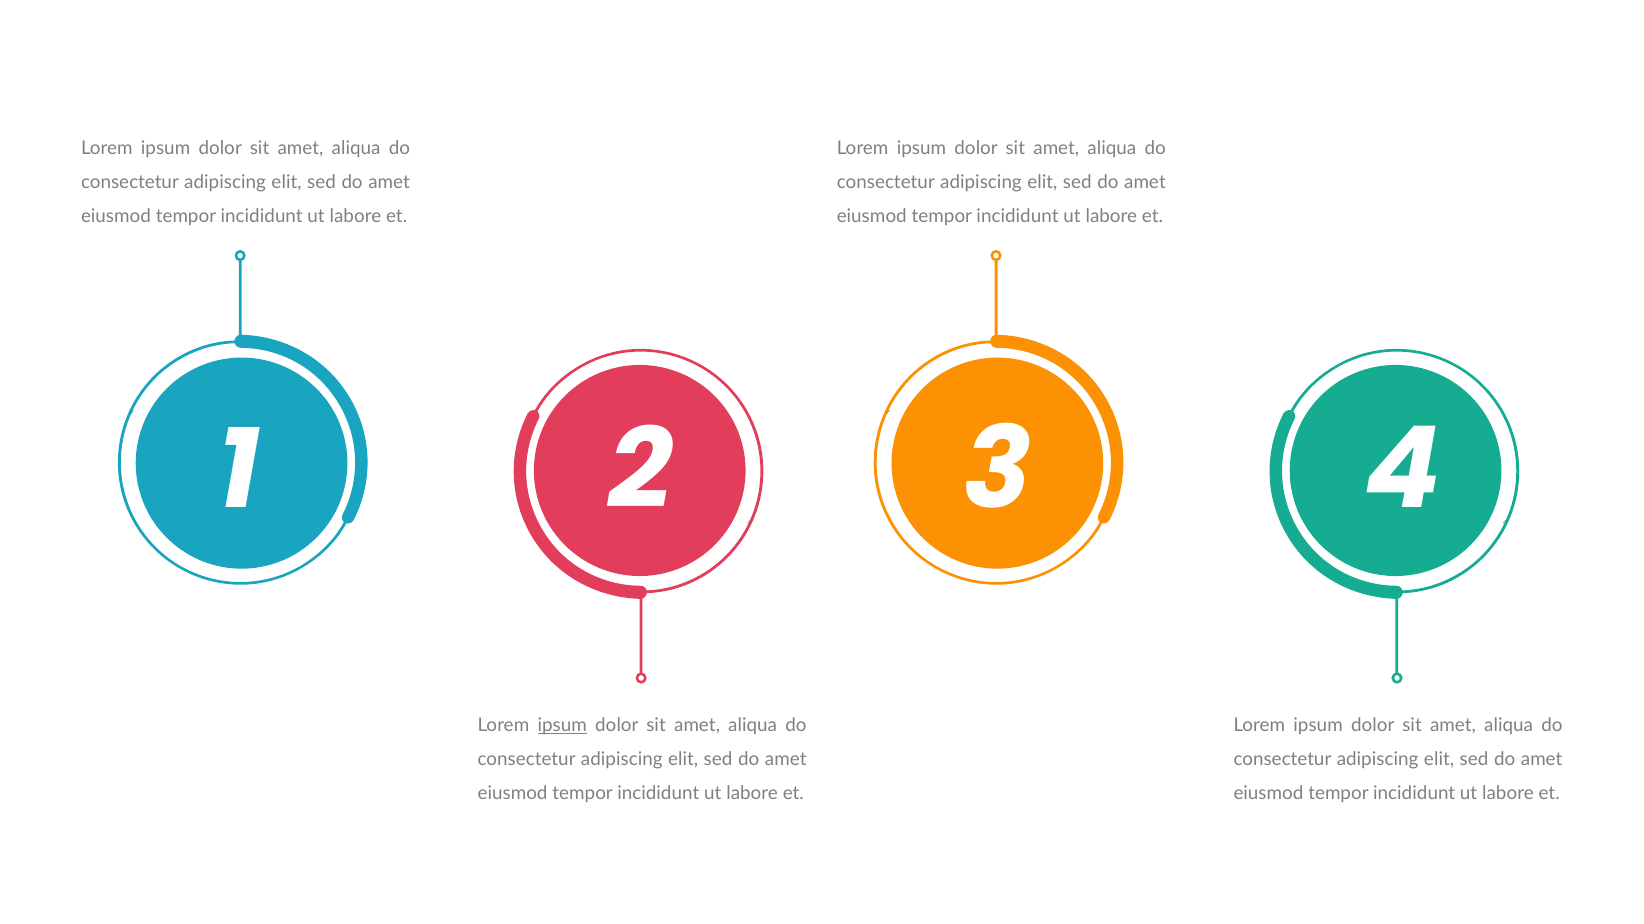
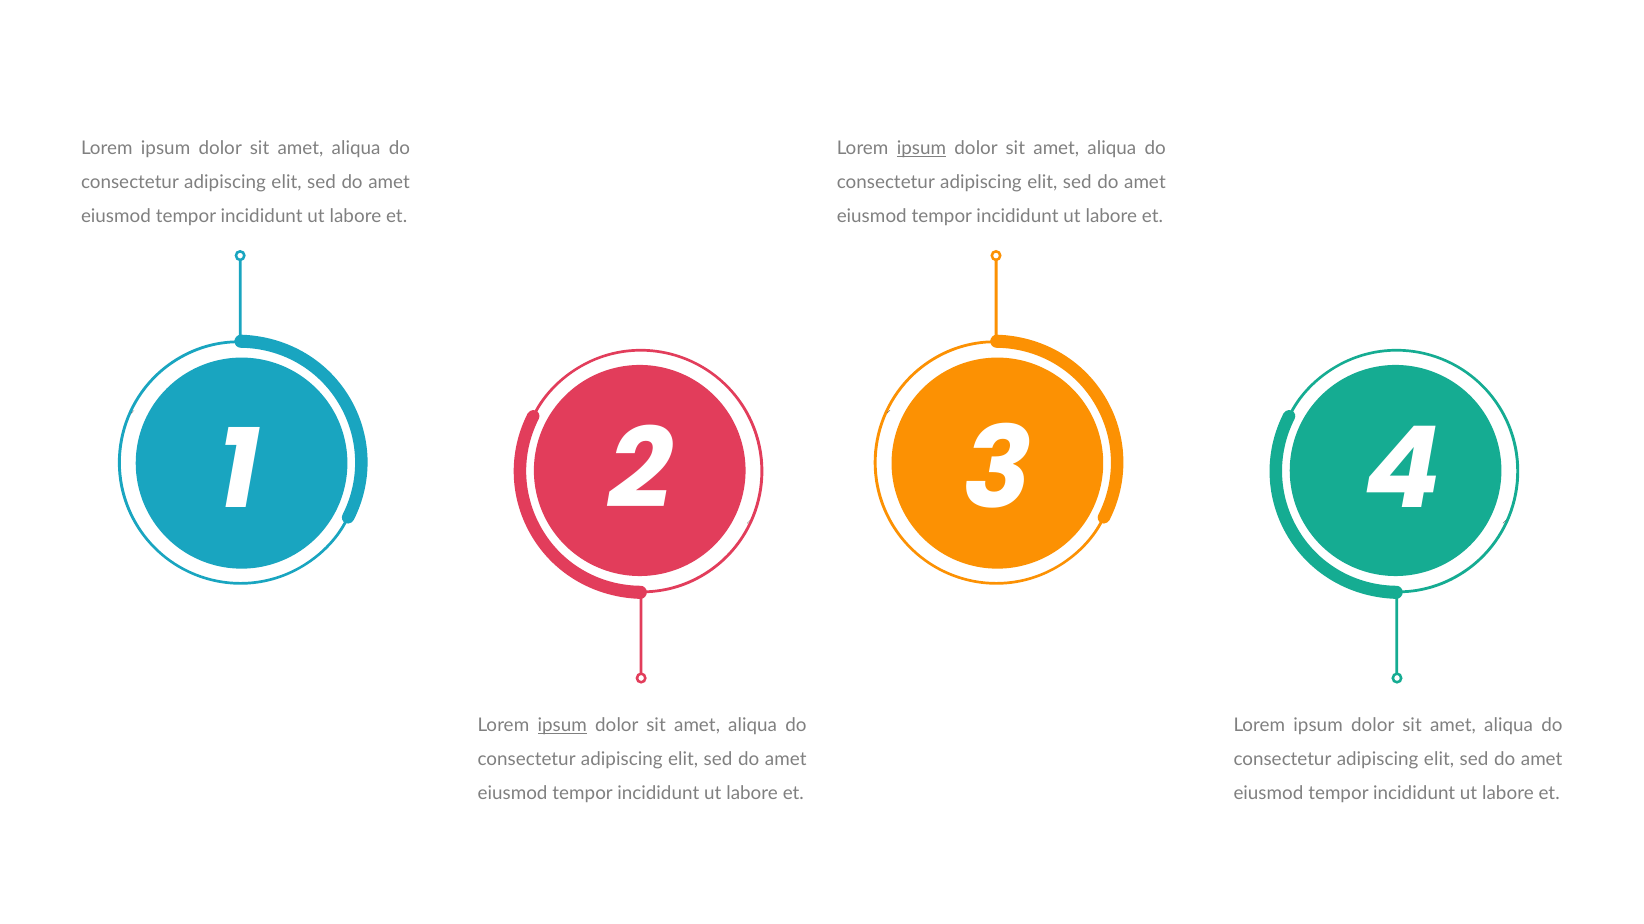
ipsum underline: none -> present (921, 148)
